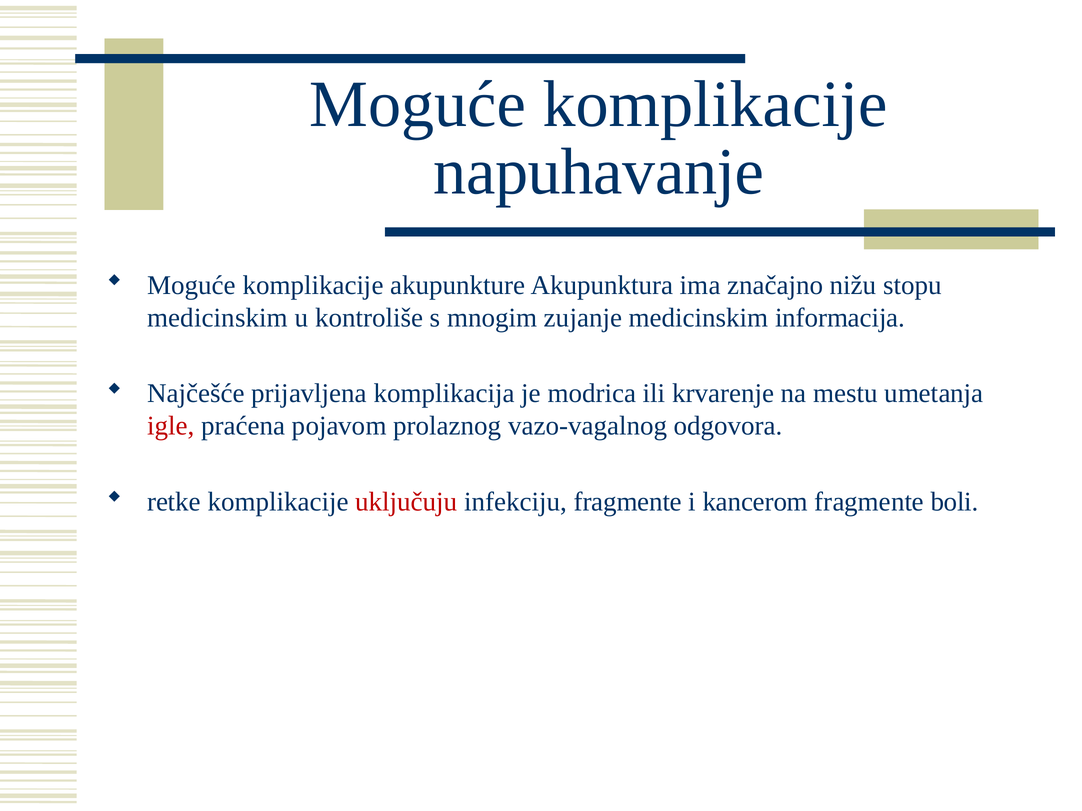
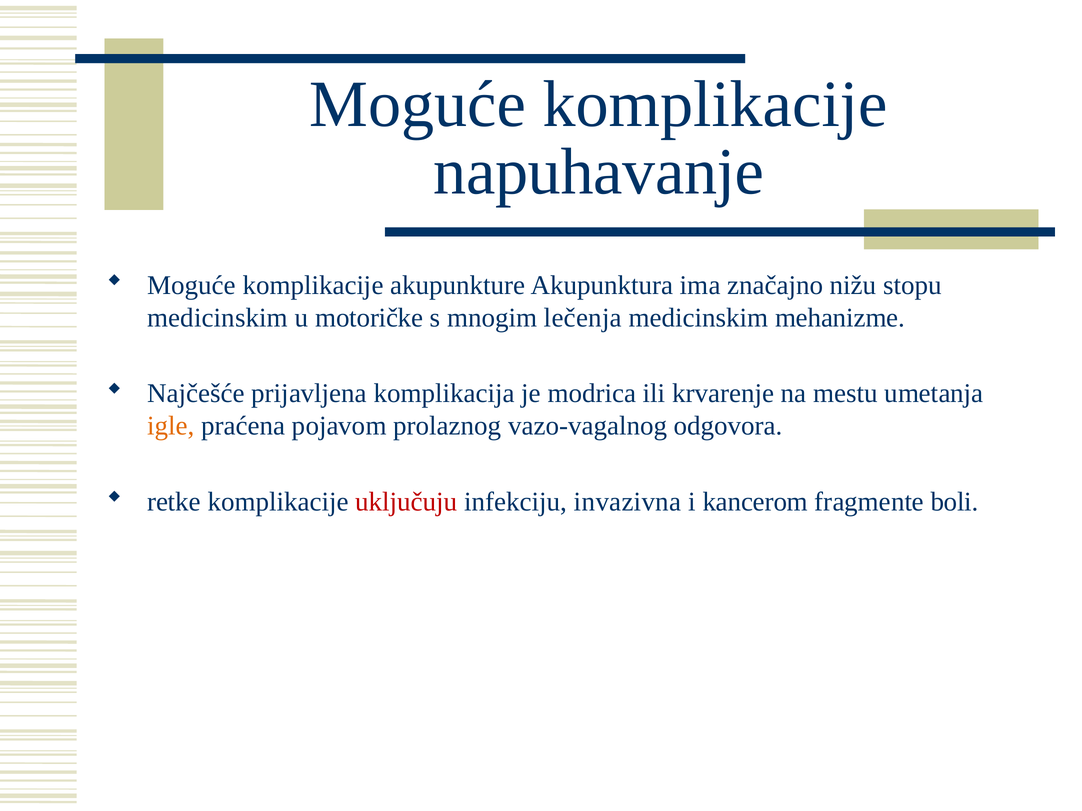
kontroliše: kontroliše -> motoričke (369, 318)
zujanje: zujanje -> lečenja (583, 318)
informacija: informacija -> mehanizme (840, 318)
igle colour: red -> orange (171, 426)
infekciju fragmente: fragmente -> invazivna (628, 502)
